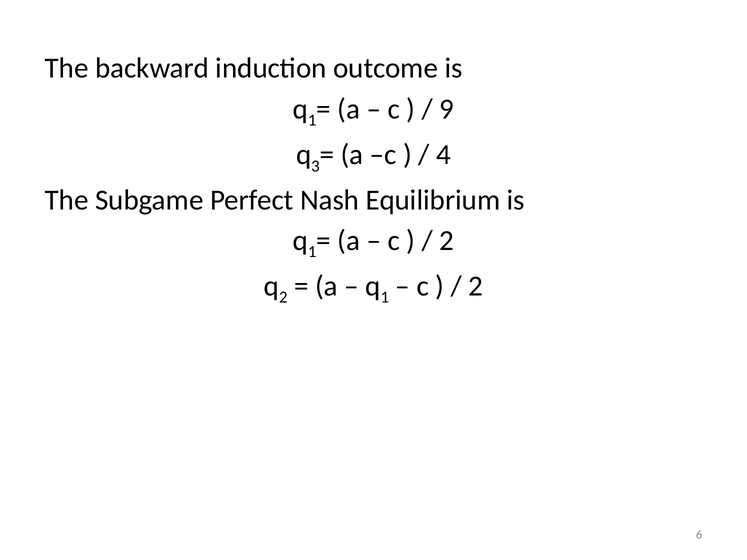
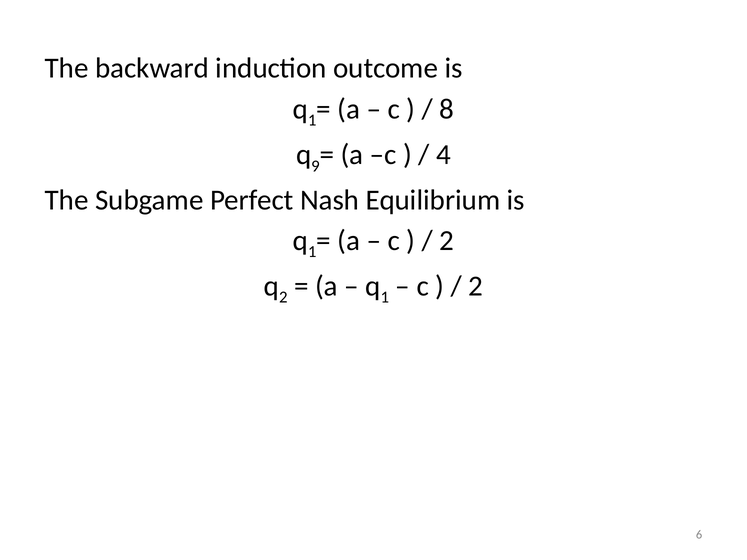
9: 9 -> 8 (447, 109)
3: 3 -> 9 (315, 166)
